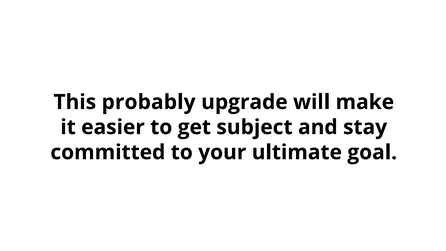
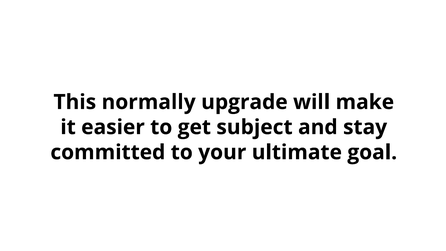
probably: probably -> normally (149, 102)
